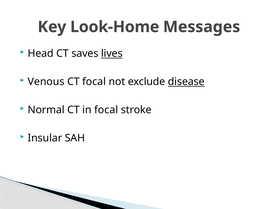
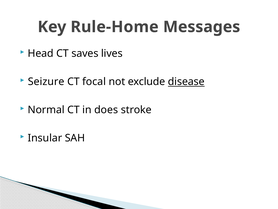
Look-Home: Look-Home -> Rule-Home (115, 27)
lives underline: present -> none (112, 53)
Venous: Venous -> Seizure (46, 82)
in focal: focal -> does (106, 110)
